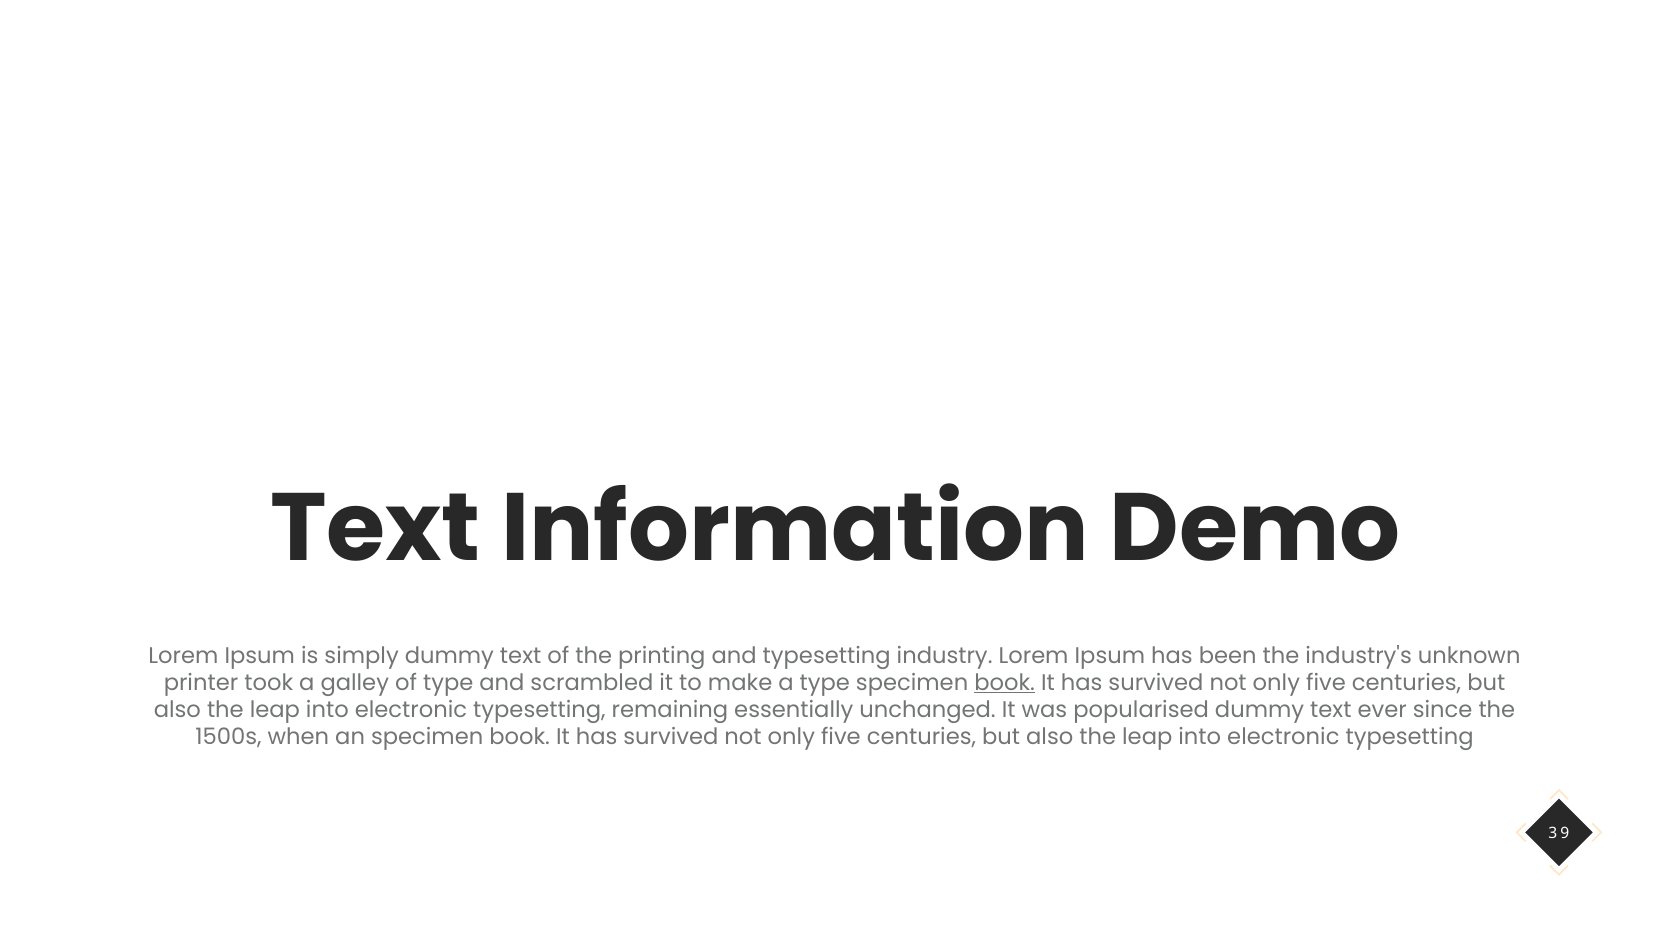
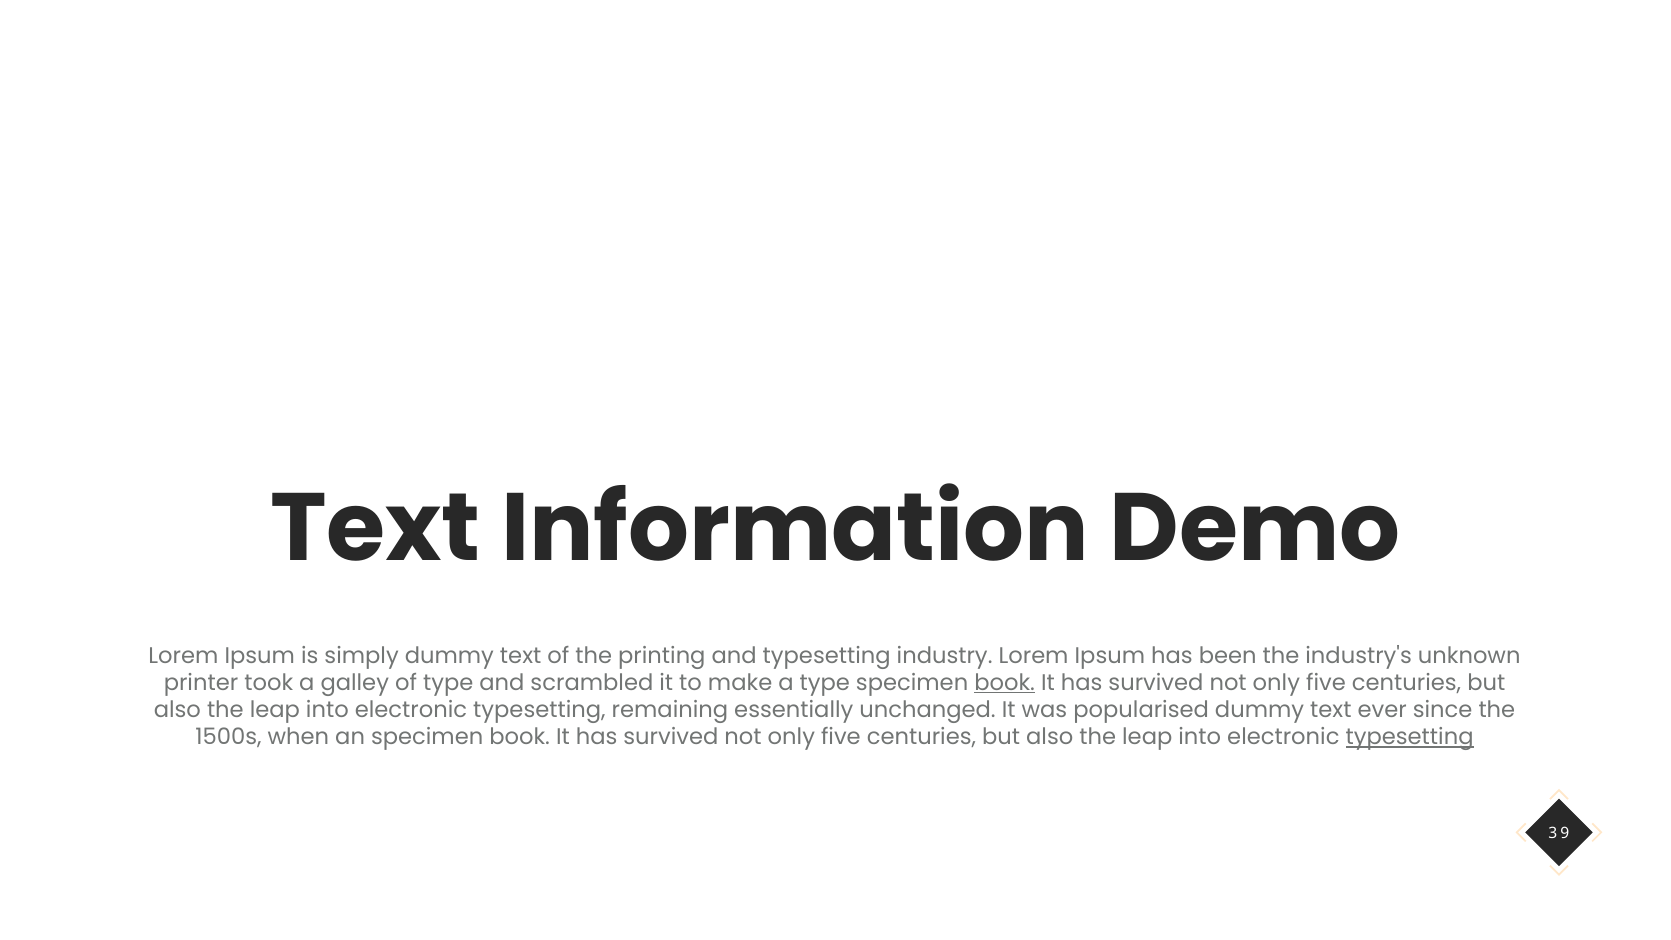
typesetting underline: none -> present (1410, 737)
